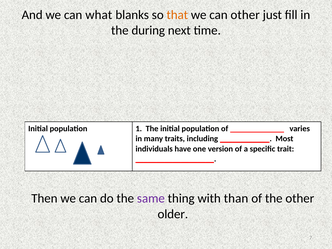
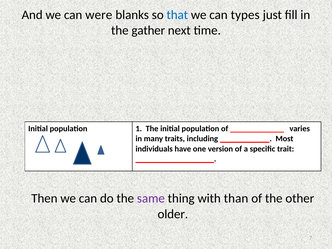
what: what -> were (99, 15)
that colour: orange -> blue (177, 15)
can other: other -> types (245, 15)
during: during -> gather (148, 30)
